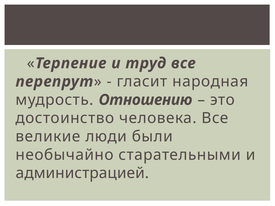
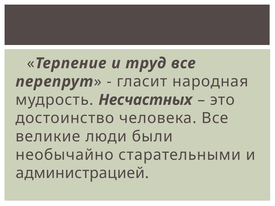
Отношению: Отношению -> Несчастных (145, 100)
